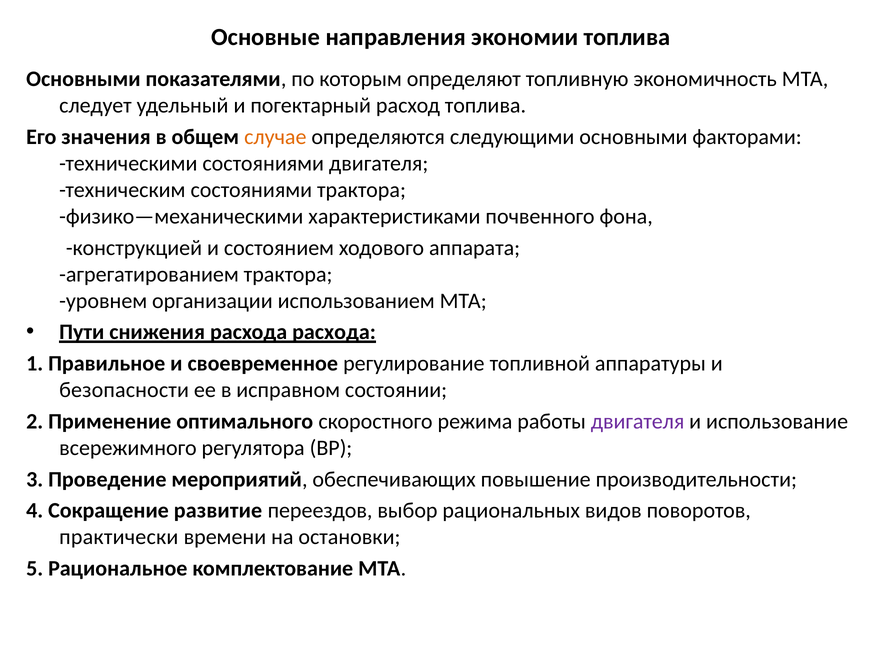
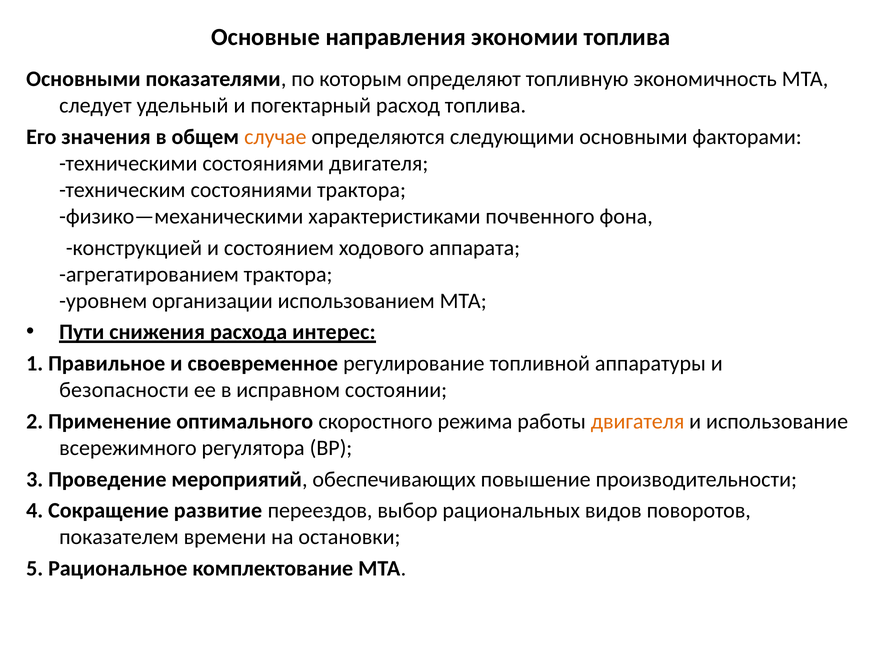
расхода расхода: расхода -> интерес (334, 332)
двигателя colour: purple -> orange (638, 421)
практически: практически -> показателем (119, 537)
